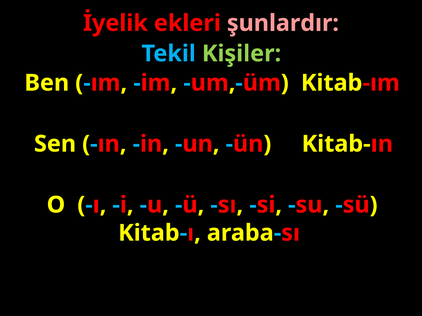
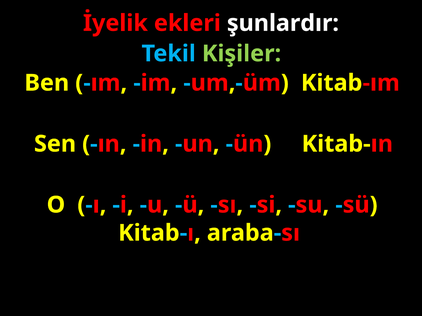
şunlardır colour: pink -> white (283, 23)
